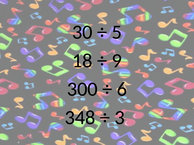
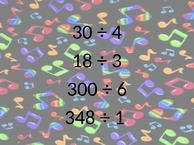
5: 5 -> 4 (117, 32)
9: 9 -> 3 (117, 61)
3: 3 -> 1 (120, 118)
